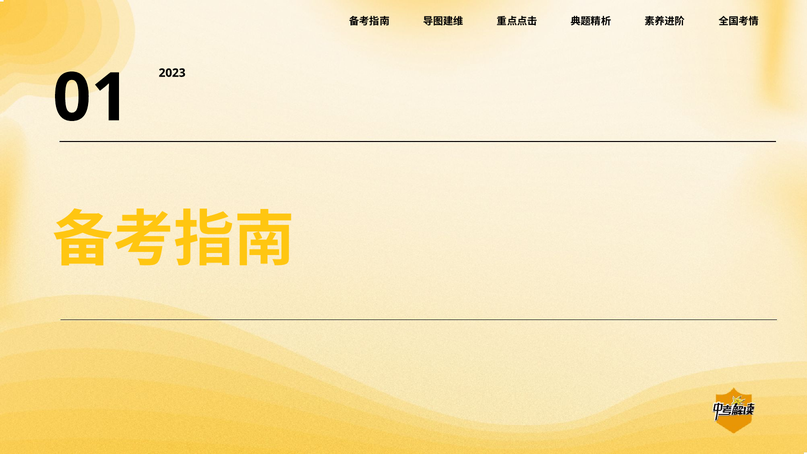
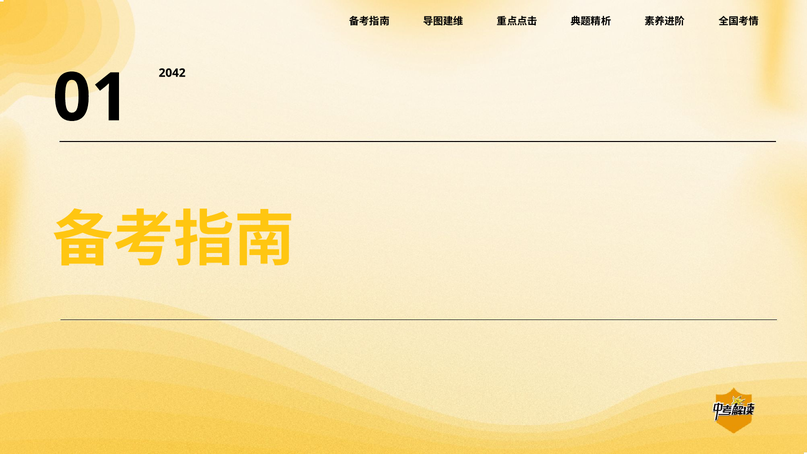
2023: 2023 -> 2042 (172, 73)
